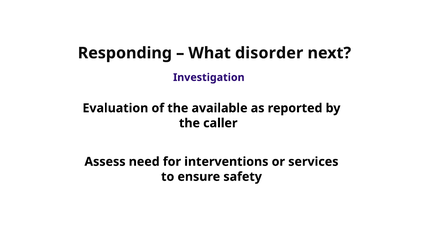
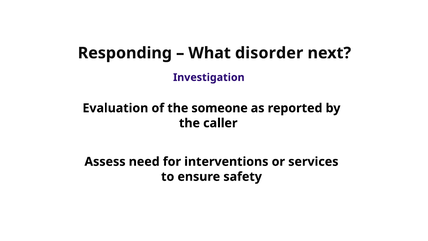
available: available -> someone (220, 108)
